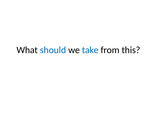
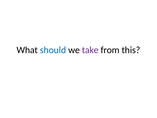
take colour: blue -> purple (90, 50)
